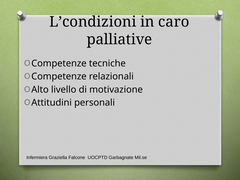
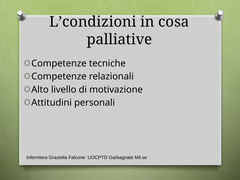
caro: caro -> cosa (174, 22)
